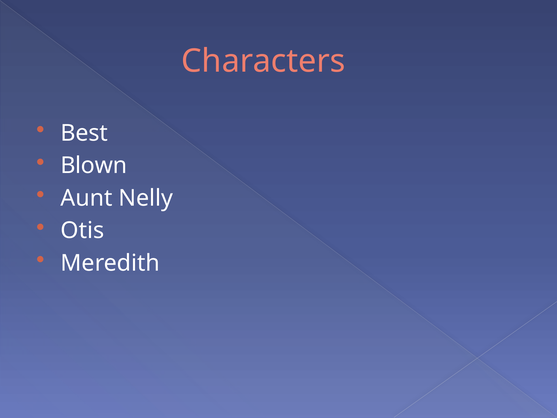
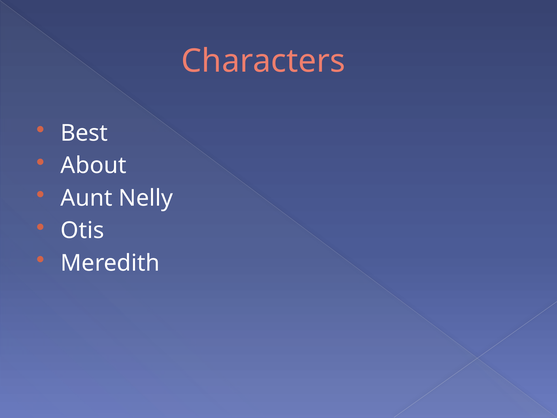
Blown: Blown -> About (94, 165)
